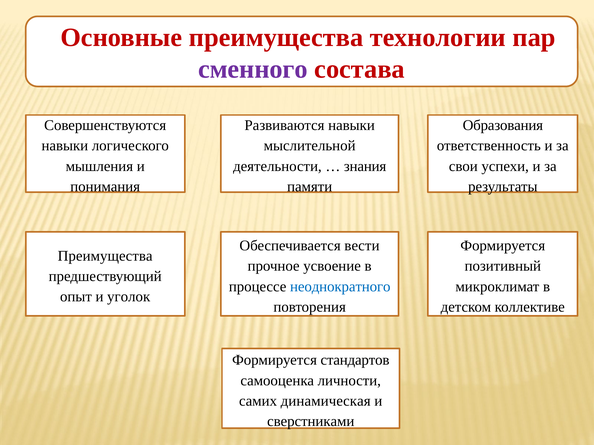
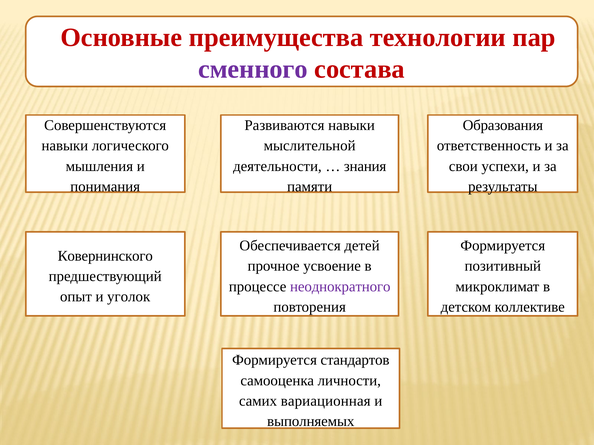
вести: вести -> детей (362, 246)
Преимущества: Преимущества -> Ковернинского (105, 256)
неоднократного colour: blue -> purple (340, 287)
динамическая: динамическая -> вариационная (326, 401)
сверстниками: сверстниками -> выполняемых (311, 422)
